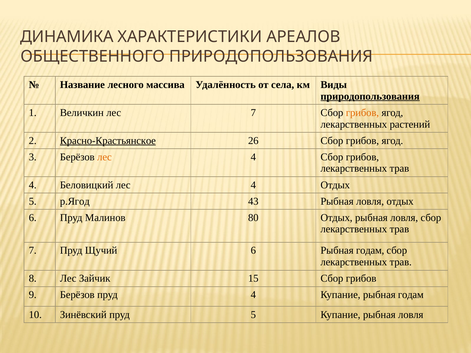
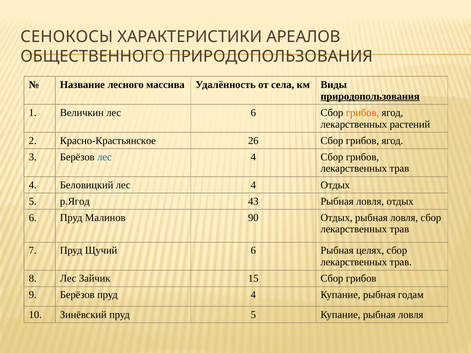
ДИНАМИКА: ДИНАМИКА -> СЕНОКОСЫ (67, 37)
лес 7: 7 -> 6 (253, 113)
Красно-Крастьянское underline: present -> none (108, 141)
лес colour: orange -> blue (104, 157)
80: 80 -> 90 (253, 218)
6 Рыбная годам: годам -> целях (370, 251)
